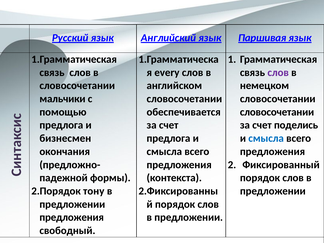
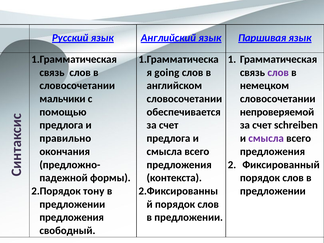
every: every -> going (167, 72)
словосочетании: словосочетании -> непроверяемой (277, 112)
поделись: поделись -> schreiben (296, 125)
бизнесмен: бизнесмен -> правильно (65, 138)
смысла colour: blue -> purple (266, 138)
